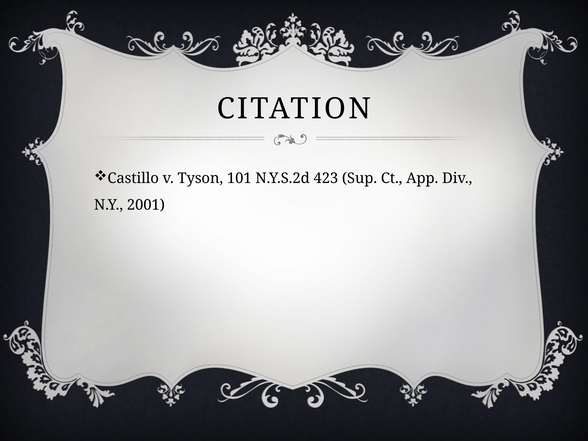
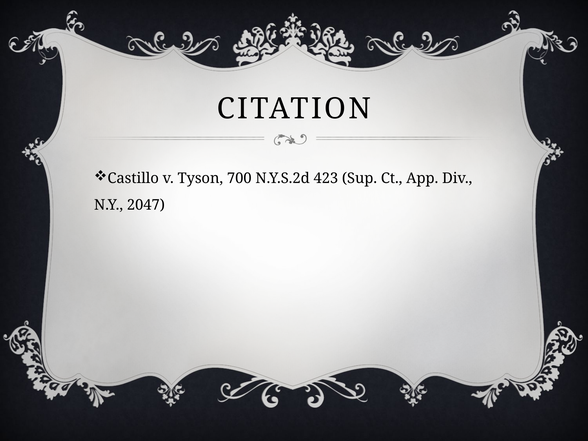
101: 101 -> 700 (239, 178)
2001: 2001 -> 2047 (146, 205)
